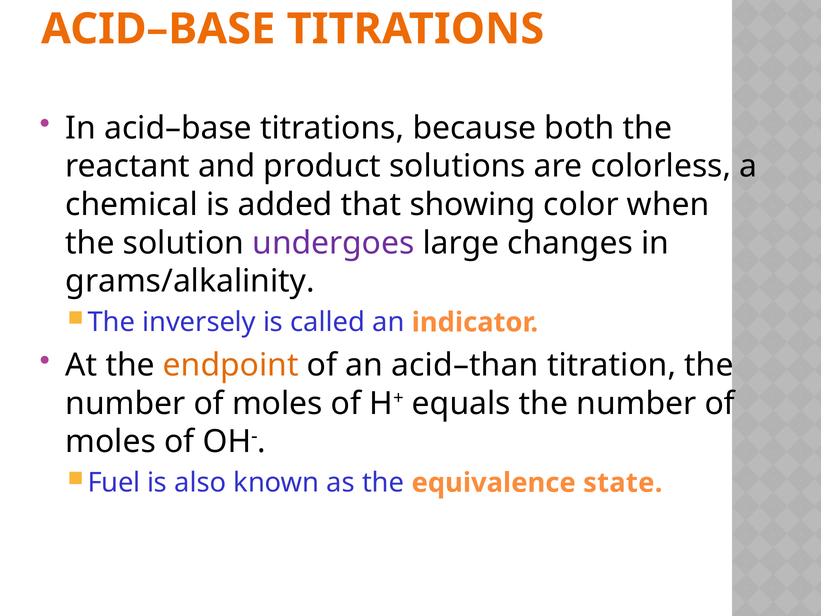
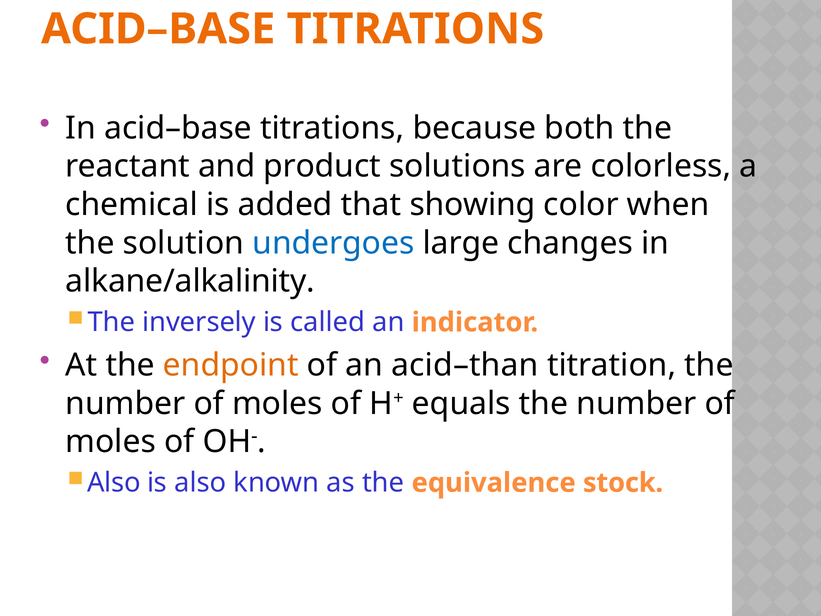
undergoes colour: purple -> blue (333, 243)
grams/alkalinity: grams/alkalinity -> alkane/alkalinity (190, 281)
Fuel: Fuel -> Also (114, 483)
state: state -> stock (623, 483)
